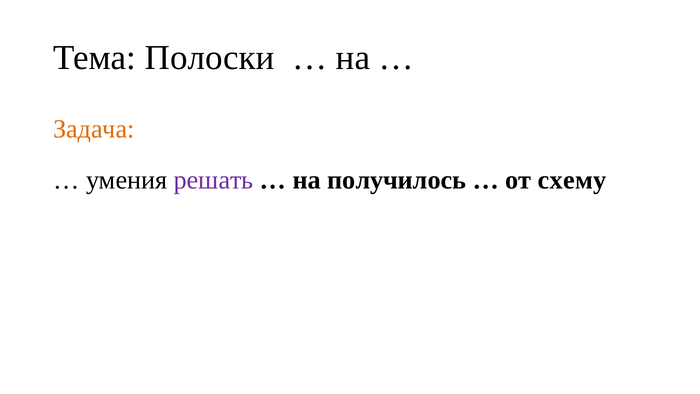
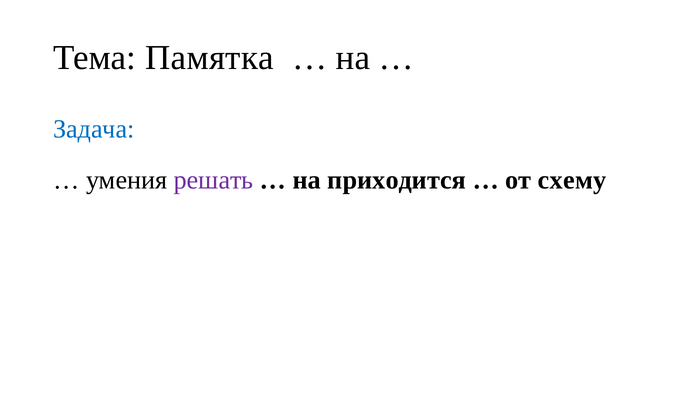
Полоски: Полоски -> Памятка (210, 58)
Задача colour: orange -> blue (94, 129)
получилось: получилось -> приходится (397, 180)
